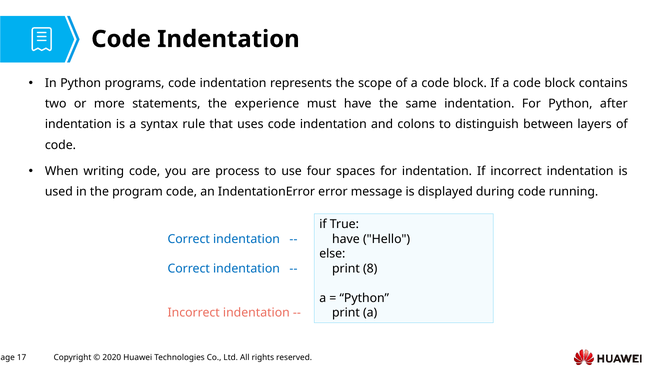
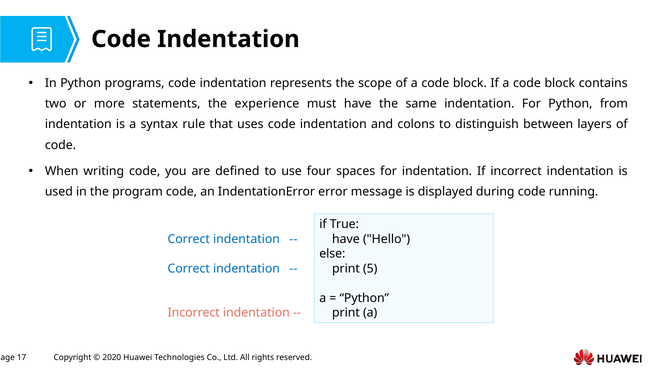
after: after -> from (614, 104)
process: process -> defined (237, 171)
8: 8 -> 5 (370, 269)
